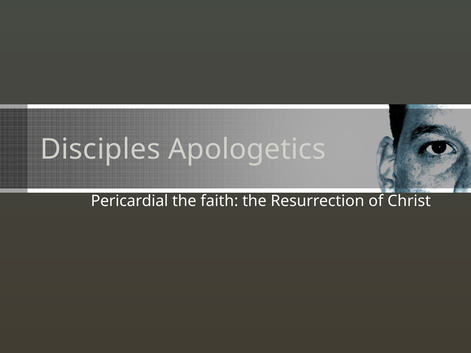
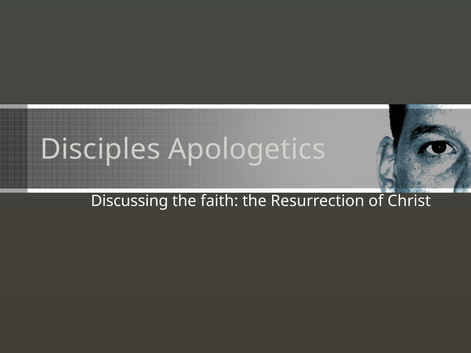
Pericardial: Pericardial -> Discussing (130, 201)
